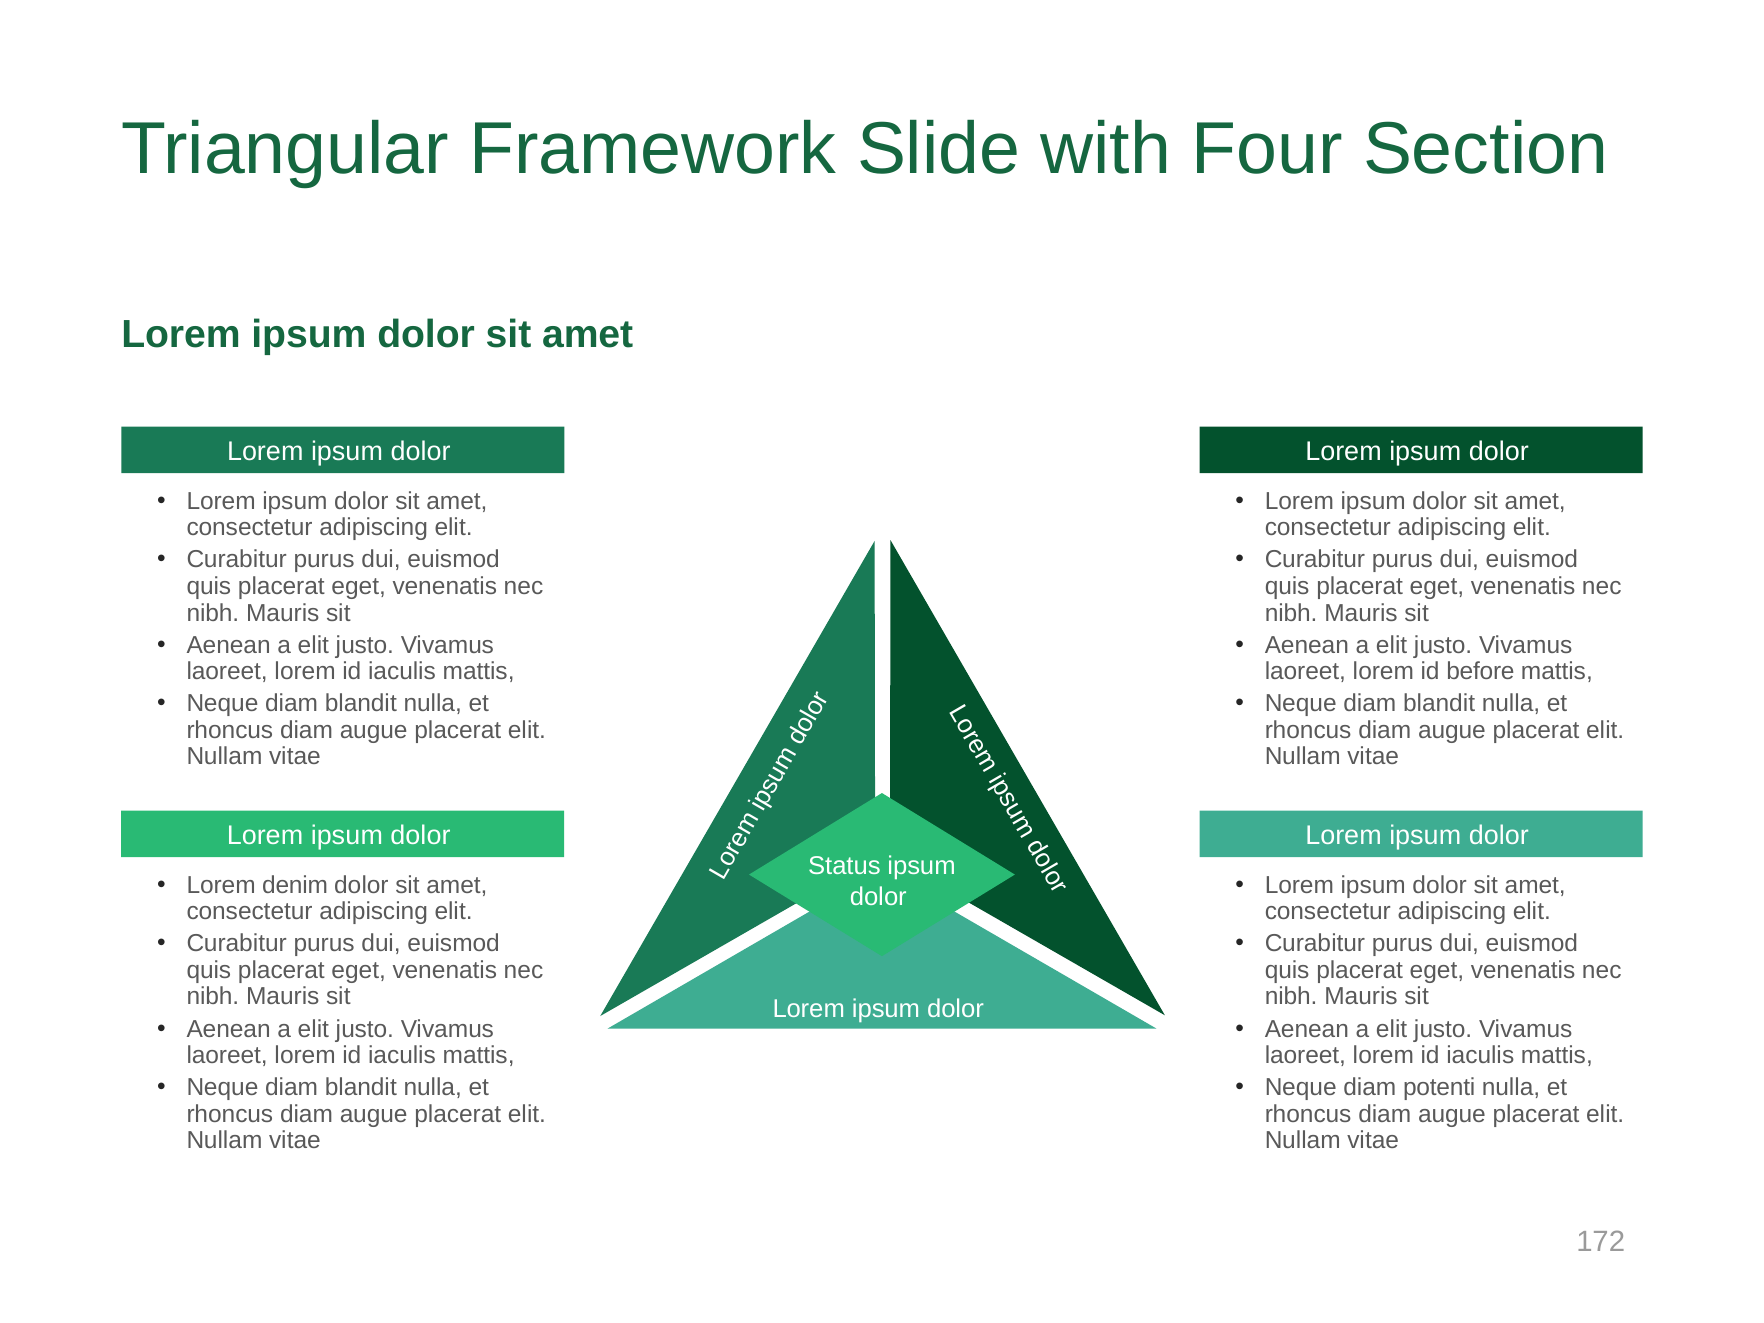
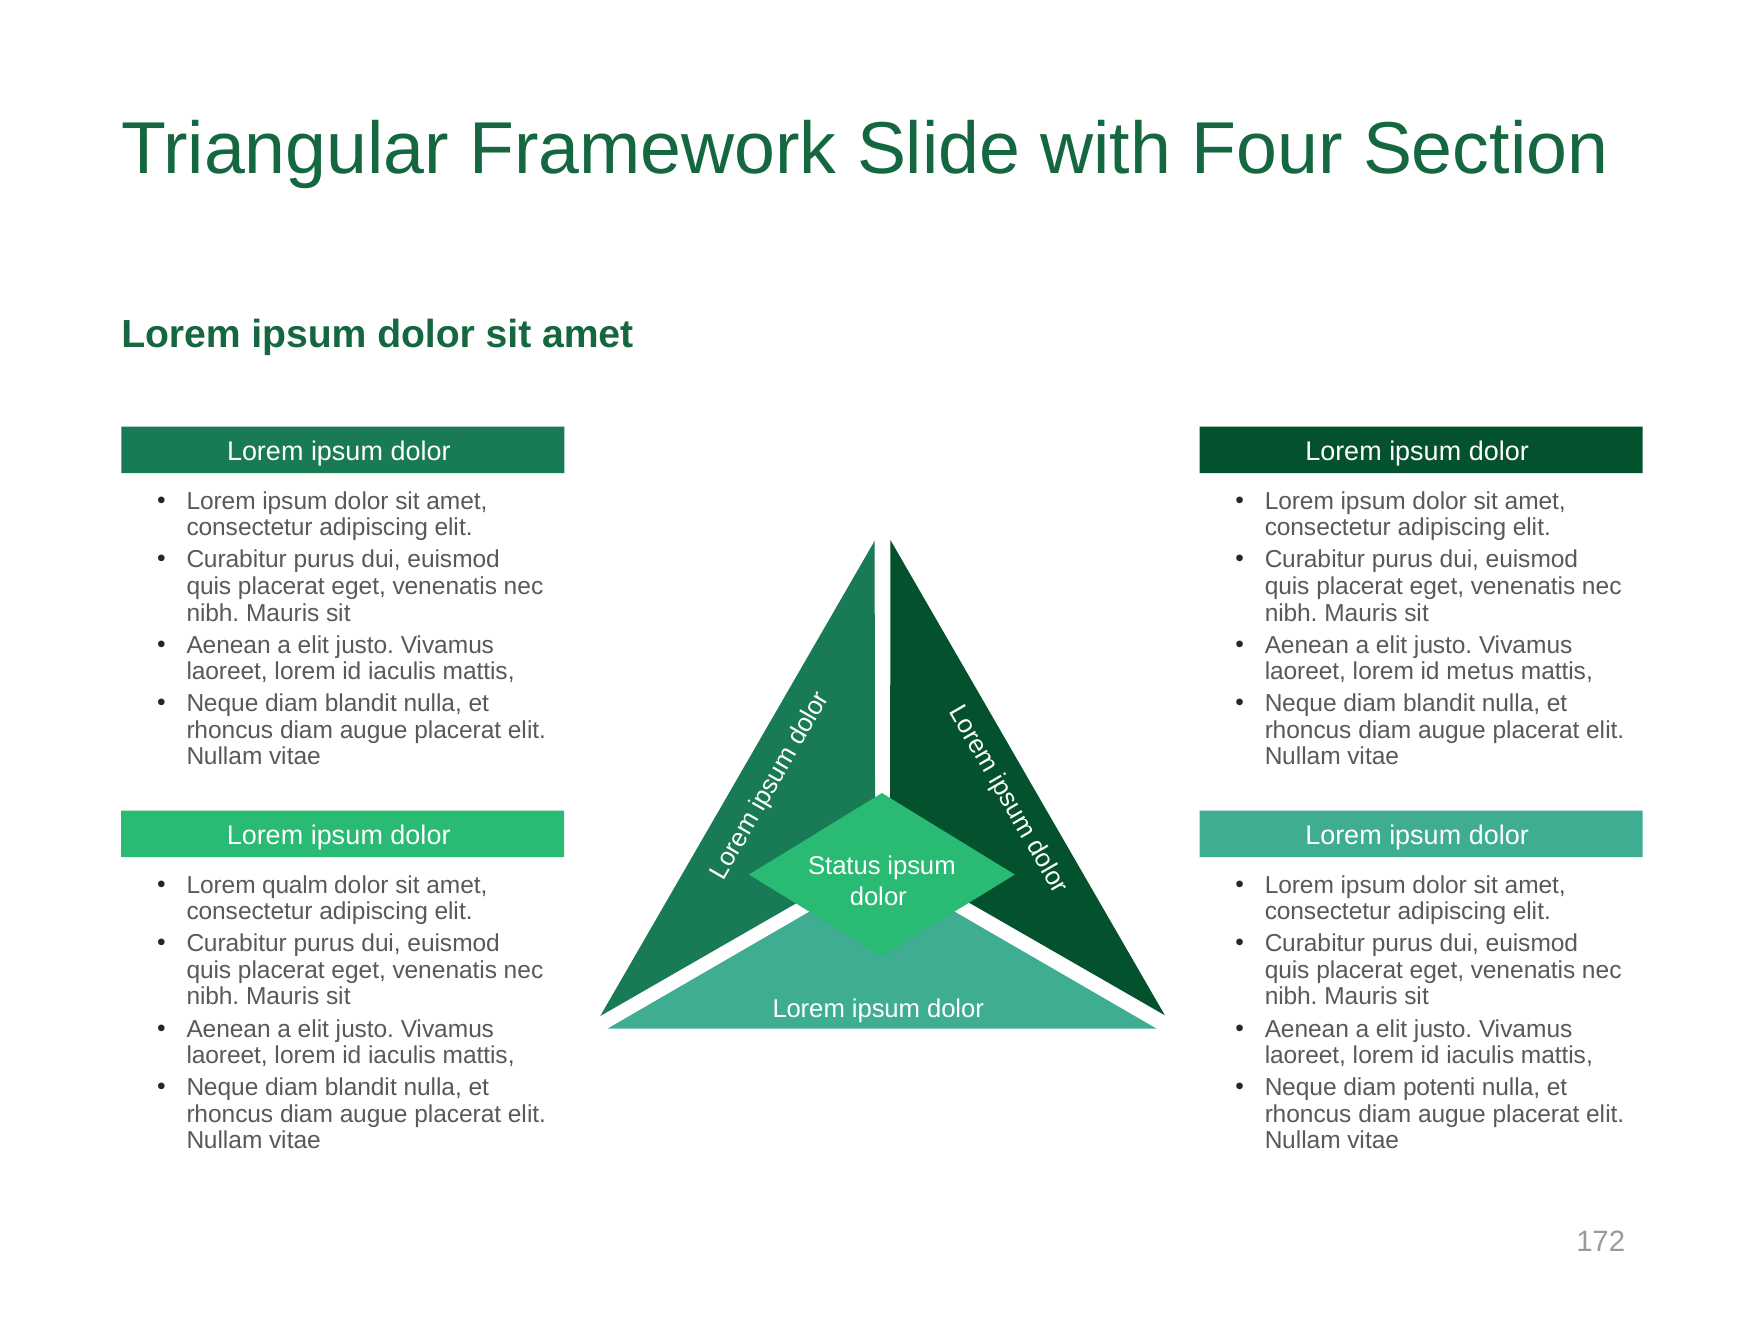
before: before -> metus (1480, 671)
denim: denim -> qualm (295, 885)
